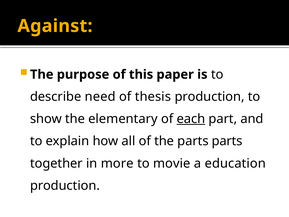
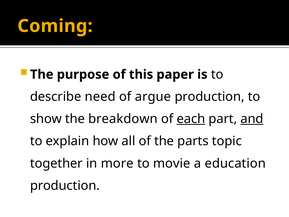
Against: Against -> Coming (55, 26)
thesis: thesis -> argue (153, 97)
elementary: elementary -> breakdown (123, 119)
and underline: none -> present (252, 119)
parts parts: parts -> topic (227, 141)
